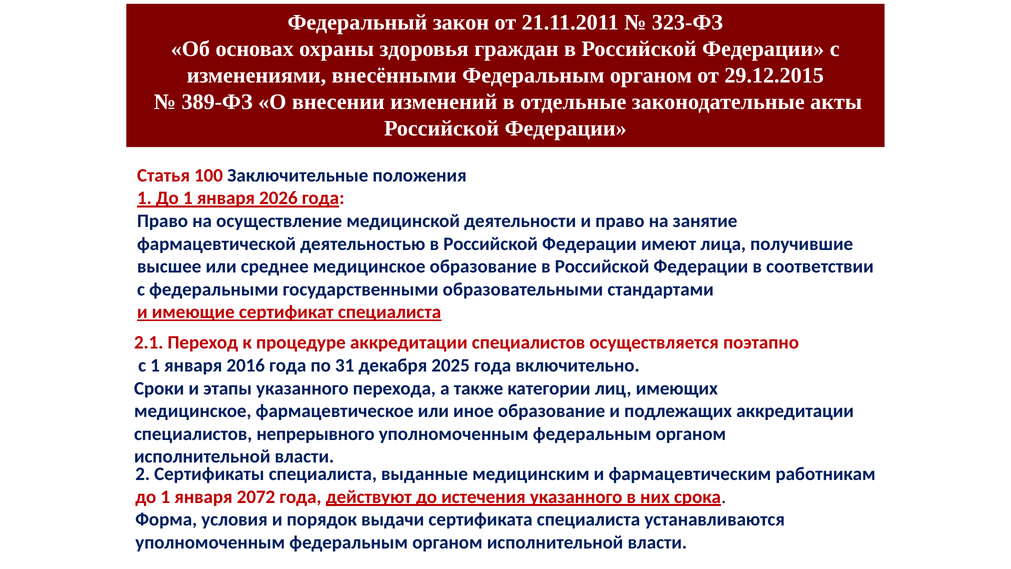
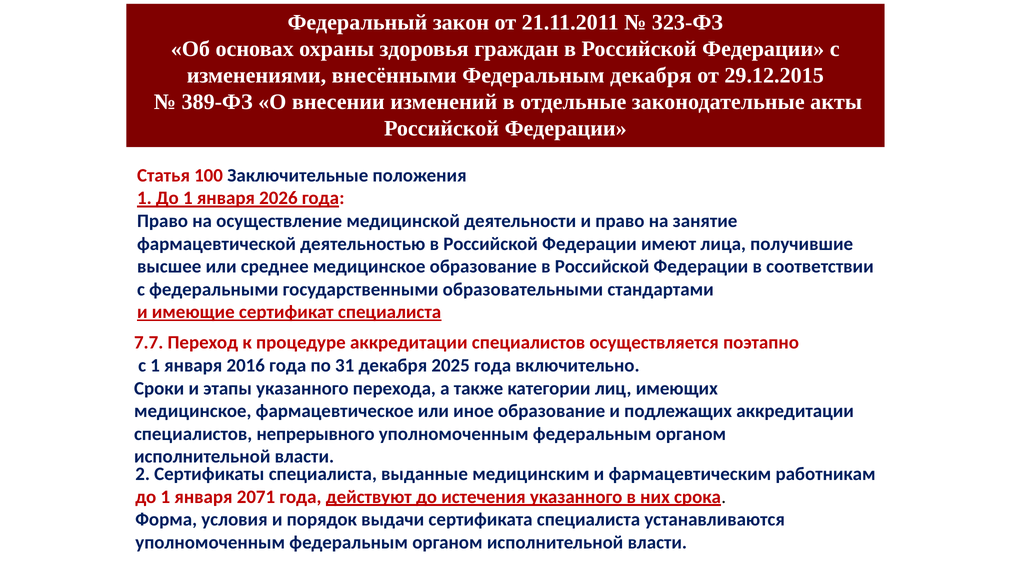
внесёнными Федеральным органом: органом -> декабря (651, 75)
2.1: 2.1 -> 7.7 (149, 343)
2072: 2072 -> 2071 (256, 497)
